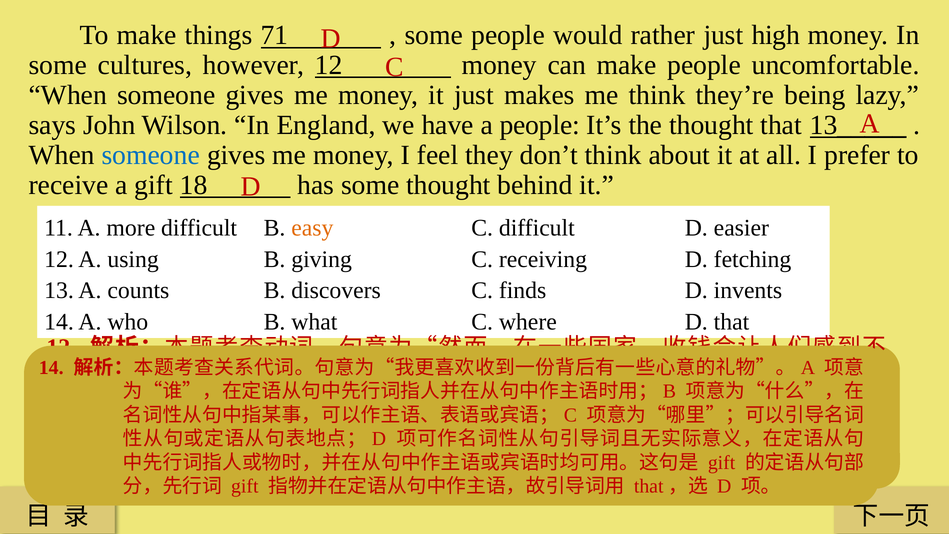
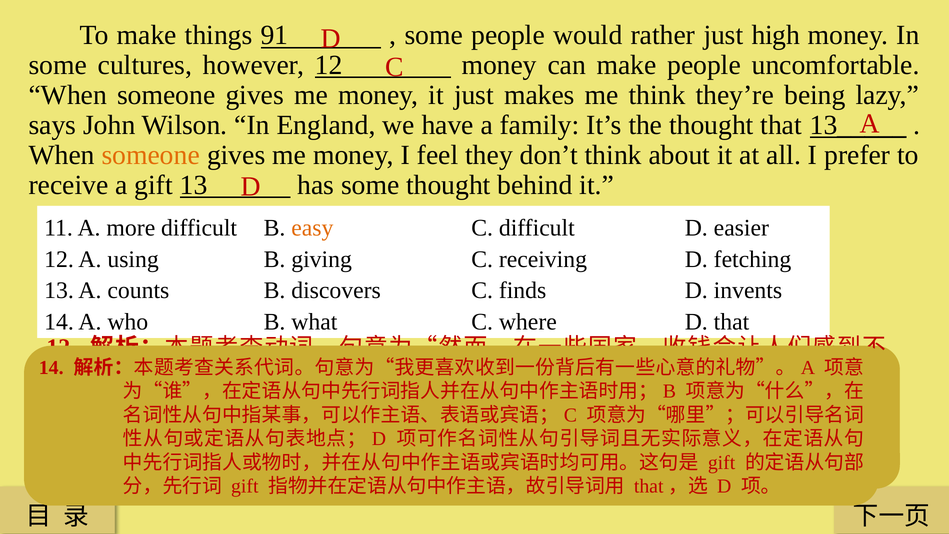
71: 71 -> 91 (275, 35)
a people: people -> family (540, 125)
someone colour: blue -> orange (151, 155)
gift 18: 18 -> 13 (194, 185)
